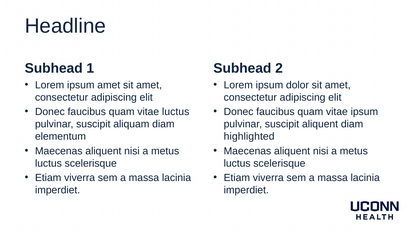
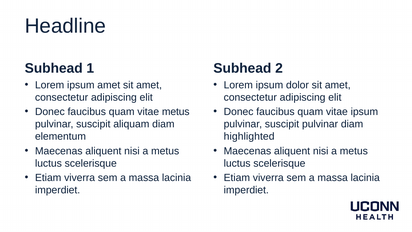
vitae luctus: luctus -> metus (176, 112)
suscipit aliquent: aliquent -> pulvinar (320, 124)
